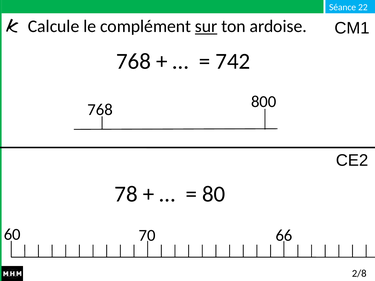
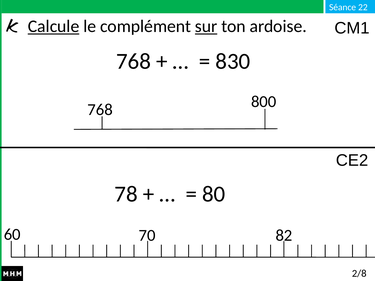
Calcule underline: none -> present (54, 26)
742: 742 -> 830 (233, 61)
66: 66 -> 82 (284, 236)
